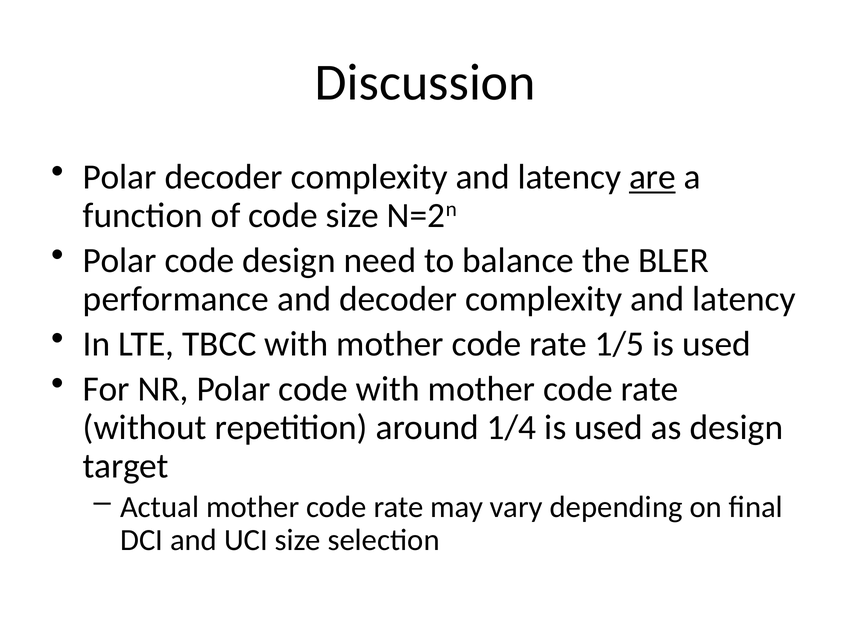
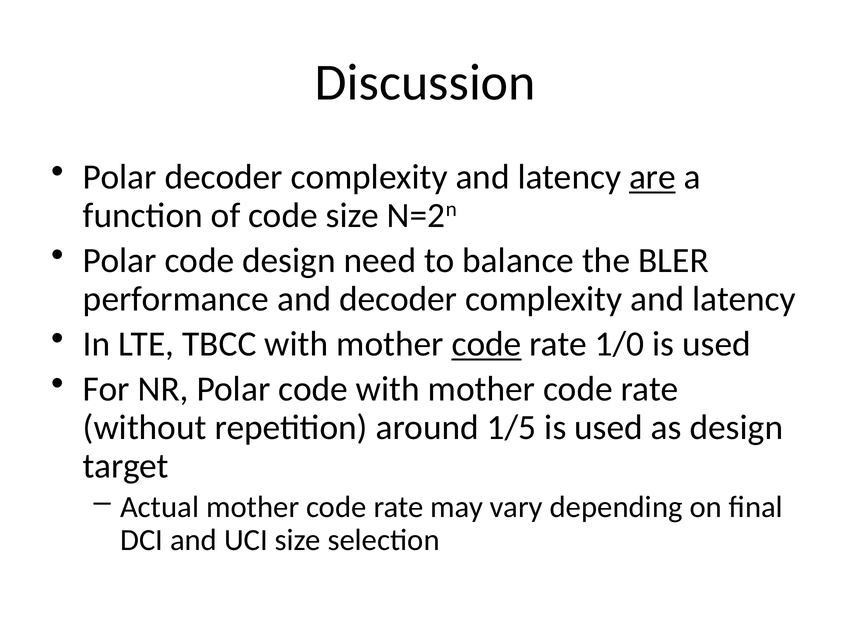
code underline: none -> present (487, 344)
1/5: 1/5 -> 1/0 (620, 344)
1/4: 1/4 -> 1/5 (512, 427)
